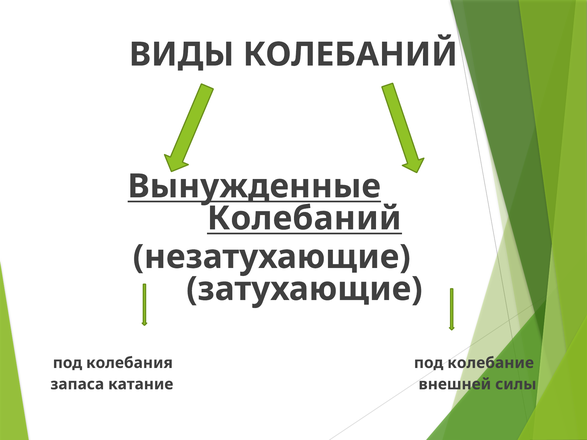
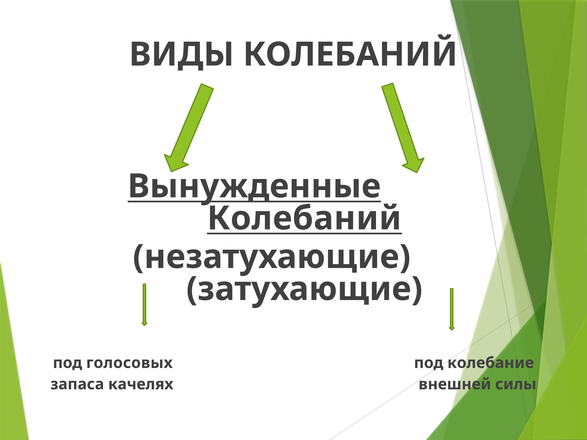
колебания: колебания -> голосовых (129, 363)
катание: катание -> качелях (141, 384)
